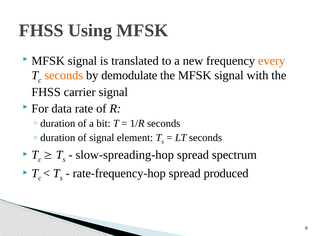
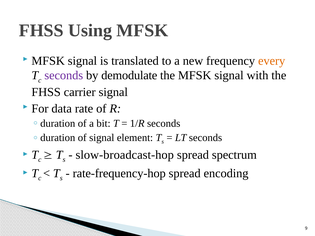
seconds colour: orange -> purple (64, 76)
slow-spreading-hop: slow-spreading-hop -> slow-broadcast-hop (125, 155)
produced: produced -> encoding (226, 173)
